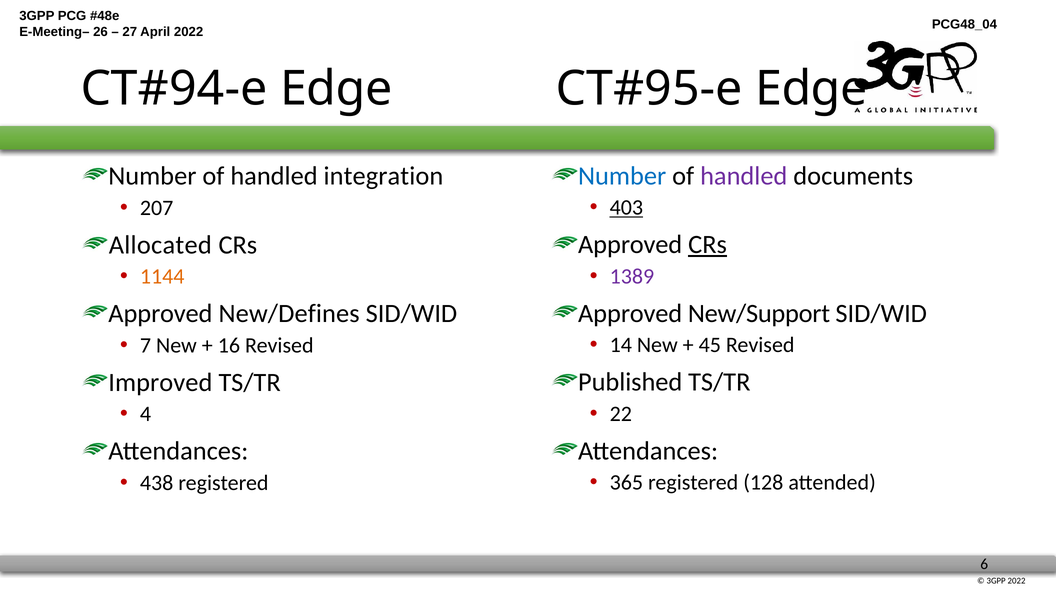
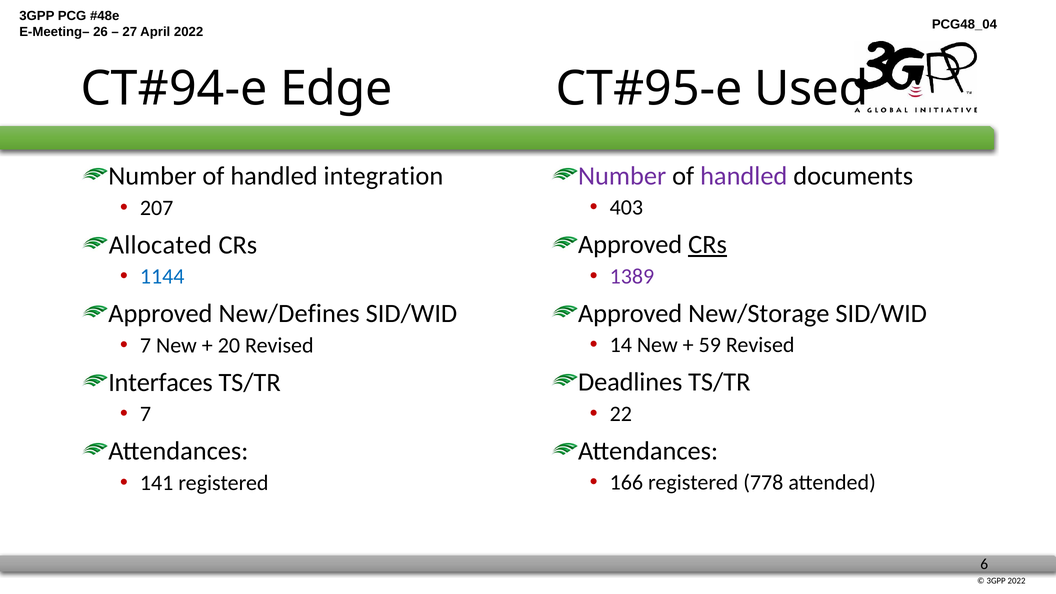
Edge: Edge -> Used (811, 89)
Number colour: blue -> purple (622, 176)
403 underline: present -> none (626, 208)
1144 colour: orange -> blue (162, 277)
New/Support: New/Support -> New/Storage (759, 313)
45: 45 -> 59 (710, 345)
16: 16 -> 20 (229, 345)
Published: Published -> Deadlines (630, 382)
Improved: Improved -> Interfaces (161, 382)
4: 4 -> 7 (145, 414)
365: 365 -> 166 (626, 483)
128: 128 -> 778 (763, 483)
438: 438 -> 141 (157, 483)
